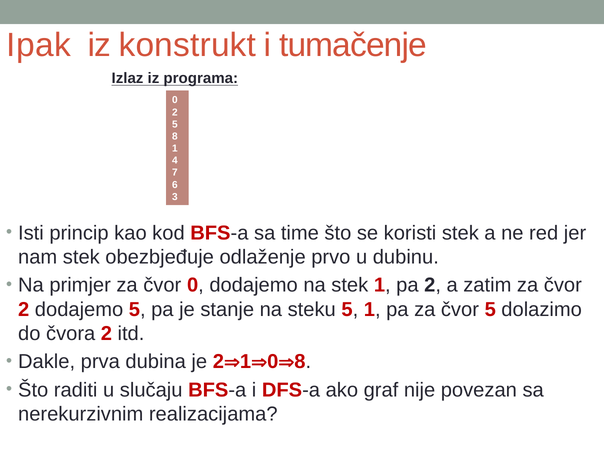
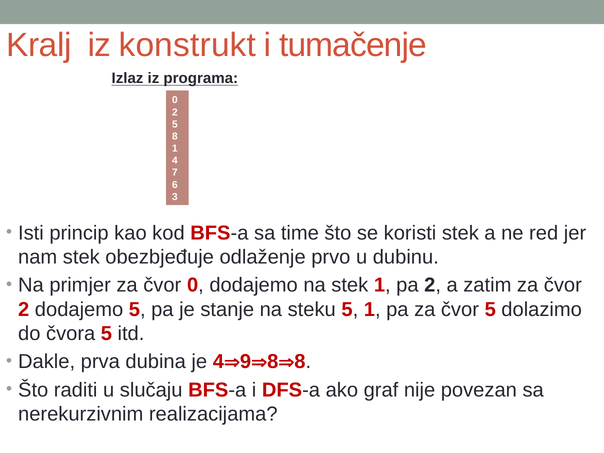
Ipak: Ipak -> Kralj (39, 45)
čvora 2: 2 -> 5 (106, 334)
je 2: 2 -> 4 (218, 362)
1: 1 -> 9 (246, 362)
0: 0 -> 8 (273, 362)
